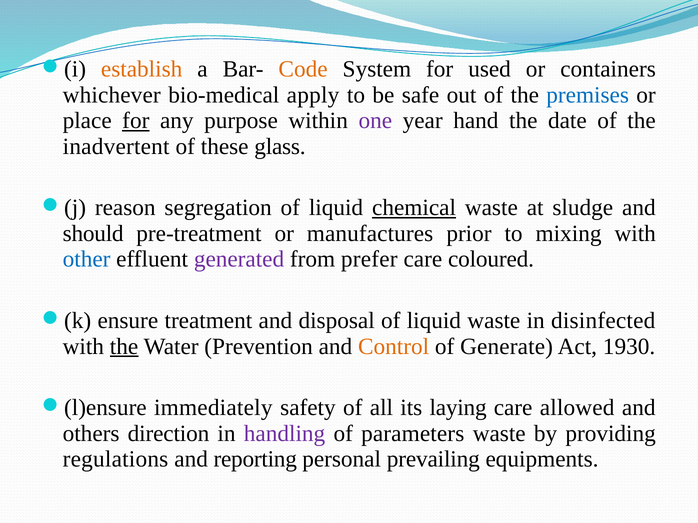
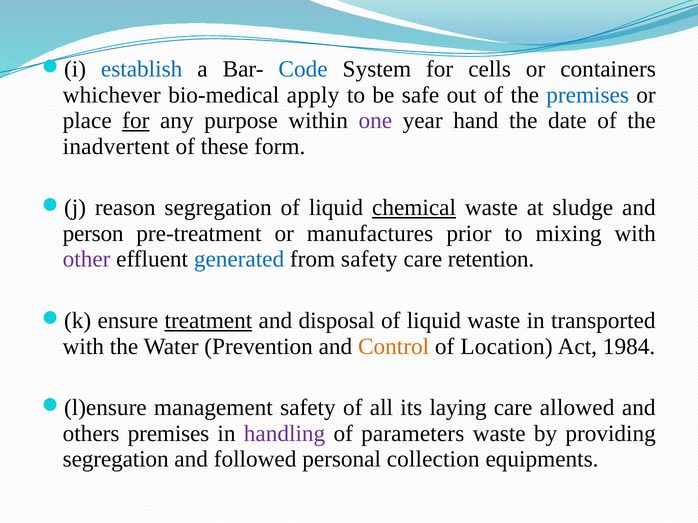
establish colour: orange -> blue (142, 69)
Code colour: orange -> blue (303, 69)
used: used -> cells (490, 69)
glass: glass -> form (280, 147)
should: should -> person (93, 234)
other colour: blue -> purple (87, 259)
generated colour: purple -> blue (239, 259)
from prefer: prefer -> safety (369, 259)
coloured: coloured -> retention (491, 259)
treatment underline: none -> present (208, 321)
disinfected: disinfected -> transported (603, 321)
the underline: present -> none (124, 347)
Generate: Generate -> Location (507, 347)
1930: 1930 -> 1984 (629, 347)
immediately: immediately -> management (213, 408)
others direction: direction -> premises (169, 434)
regulations: regulations -> segregation (116, 460)
reporting: reporting -> followed (255, 460)
prevailing: prevailing -> collection (433, 460)
